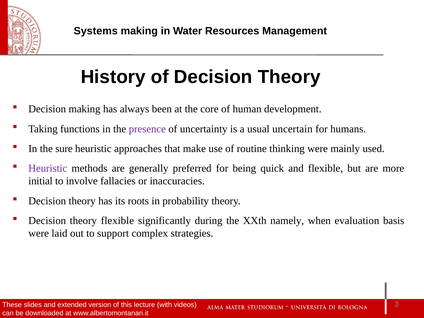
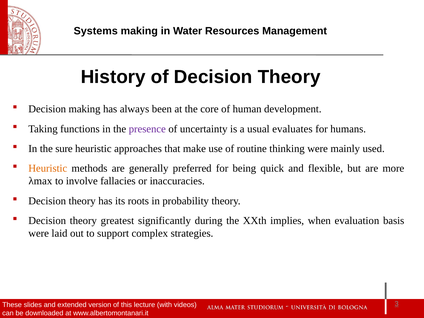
uncertain: uncertain -> evaluates (292, 129)
Heuristic colour: purple -> orange (48, 168)
initial: initial -> λmax (40, 181)
theory flexible: flexible -> greatest (117, 221)
namely: namely -> implies (287, 221)
